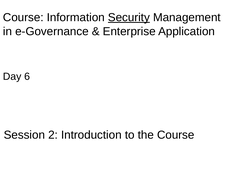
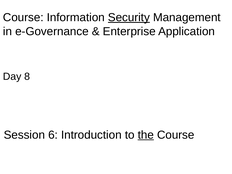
6: 6 -> 8 (27, 77)
2: 2 -> 6 (53, 135)
the underline: none -> present (146, 135)
